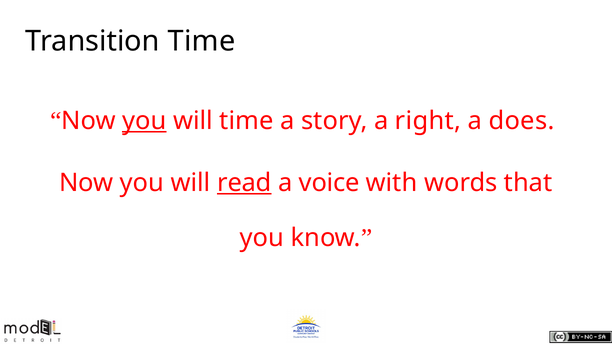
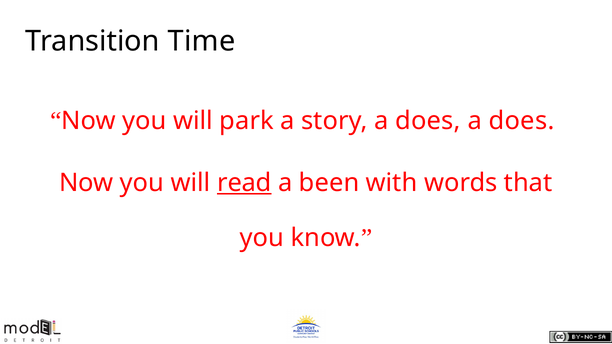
you underline: present -> none (144, 121)
will time: time -> park (247, 121)
story a right: right -> does (428, 121)
voice: voice -> been (329, 183)
